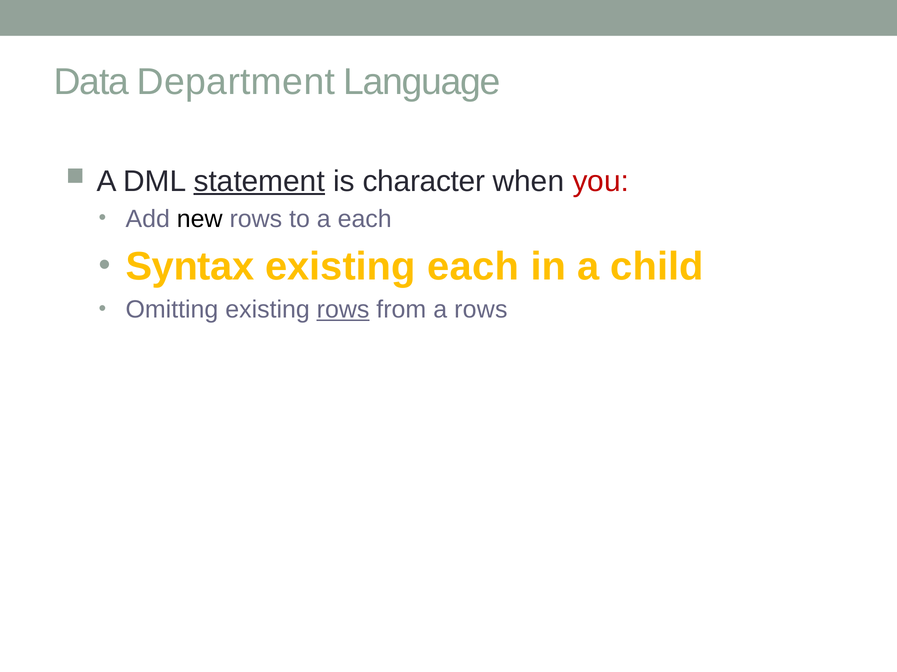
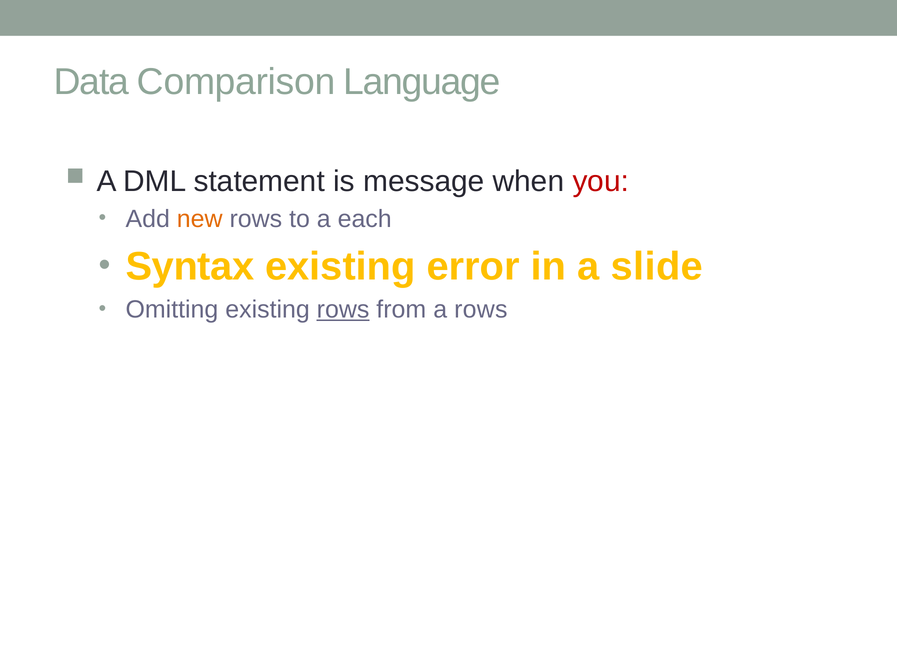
Department: Department -> Comparison (236, 82)
statement underline: present -> none (259, 182)
character: character -> message (424, 182)
new colour: black -> orange (200, 219)
existing each: each -> error (473, 267)
child: child -> slide (657, 267)
